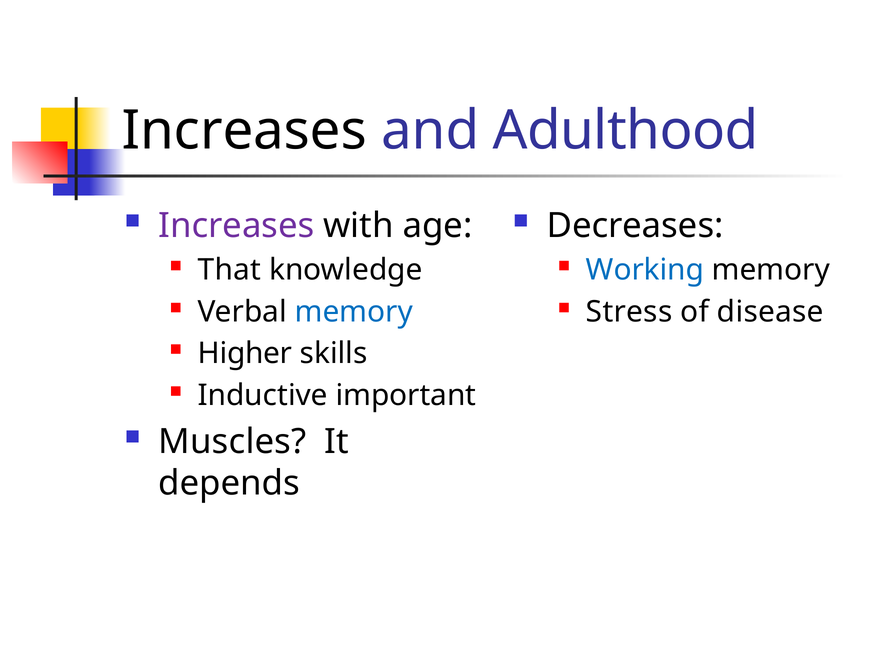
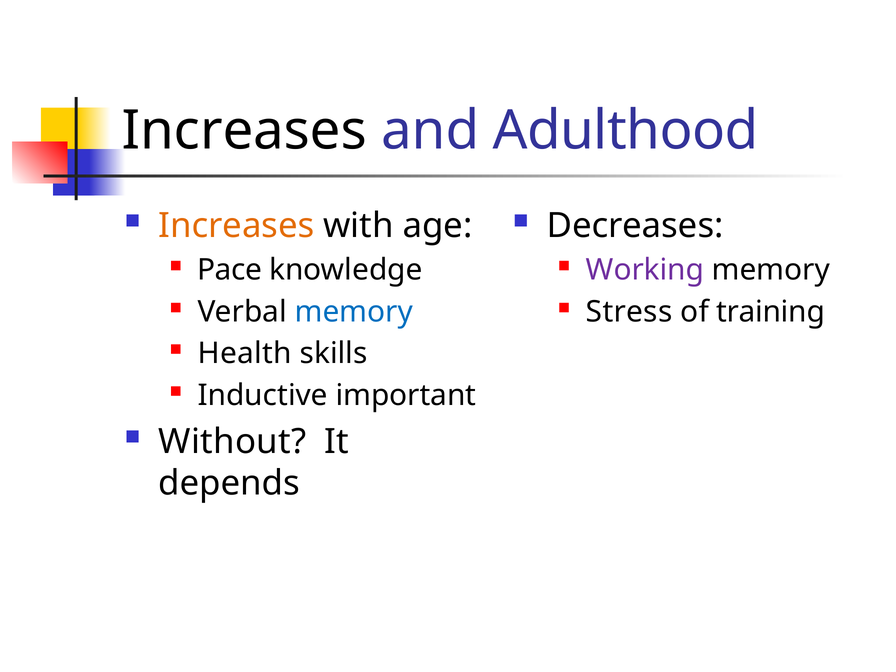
Increases colour: purple -> orange (236, 226)
That: That -> Pace (230, 270)
Working colour: blue -> purple (645, 270)
disease: disease -> training (771, 312)
Higher: Higher -> Health (245, 354)
Muscles: Muscles -> Without (232, 442)
